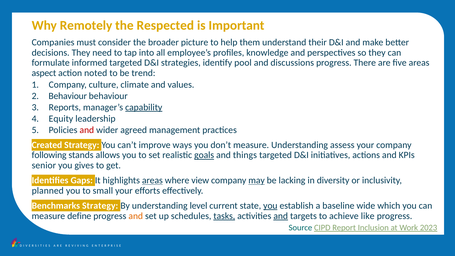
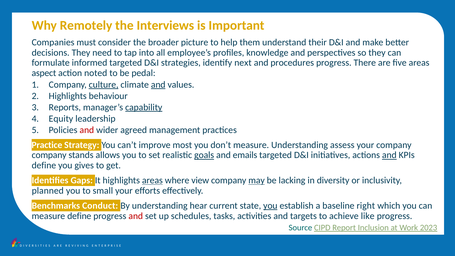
Respected: Respected -> Interviews (165, 25)
pool: pool -> next (243, 63)
discussions: discussions -> procedures (292, 63)
trend: trend -> pedal (143, 73)
culture underline: none -> present (104, 85)
and underline: none -> present (158, 85)
Behaviour: Behaviour -> Highlights (68, 96)
Created: Created -> Practice (47, 145)
ways: ways -> most (182, 145)
following: following -> company (49, 155)
things: things -> emails (245, 155)
and underline: none -> present (389, 155)
senior: senior -> define (44, 165)
Benchmarks Strategy: Strategy -> Conduct (100, 206)
level: level -> hear (198, 206)
wide: wide -> right (366, 206)
and colour: orange -> red (136, 216)
tasks underline: present -> none (224, 216)
and underline: present -> none (281, 216)
